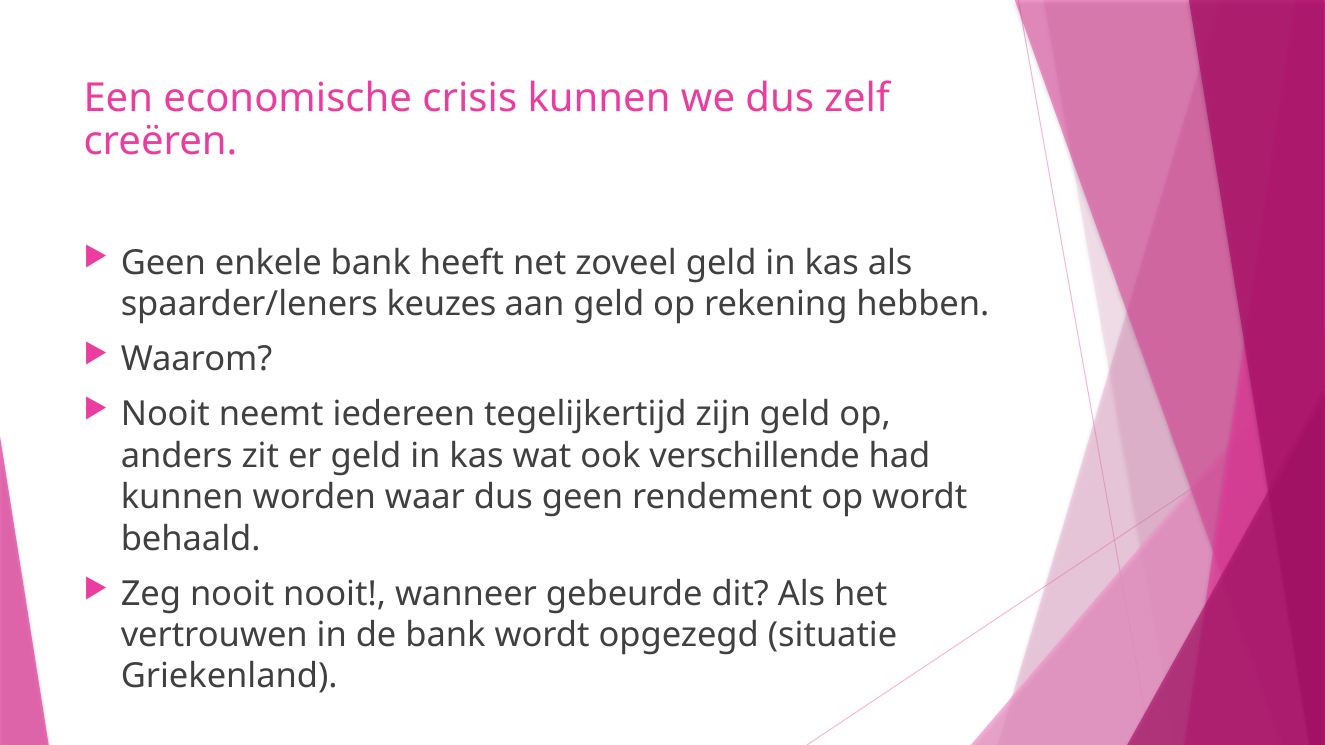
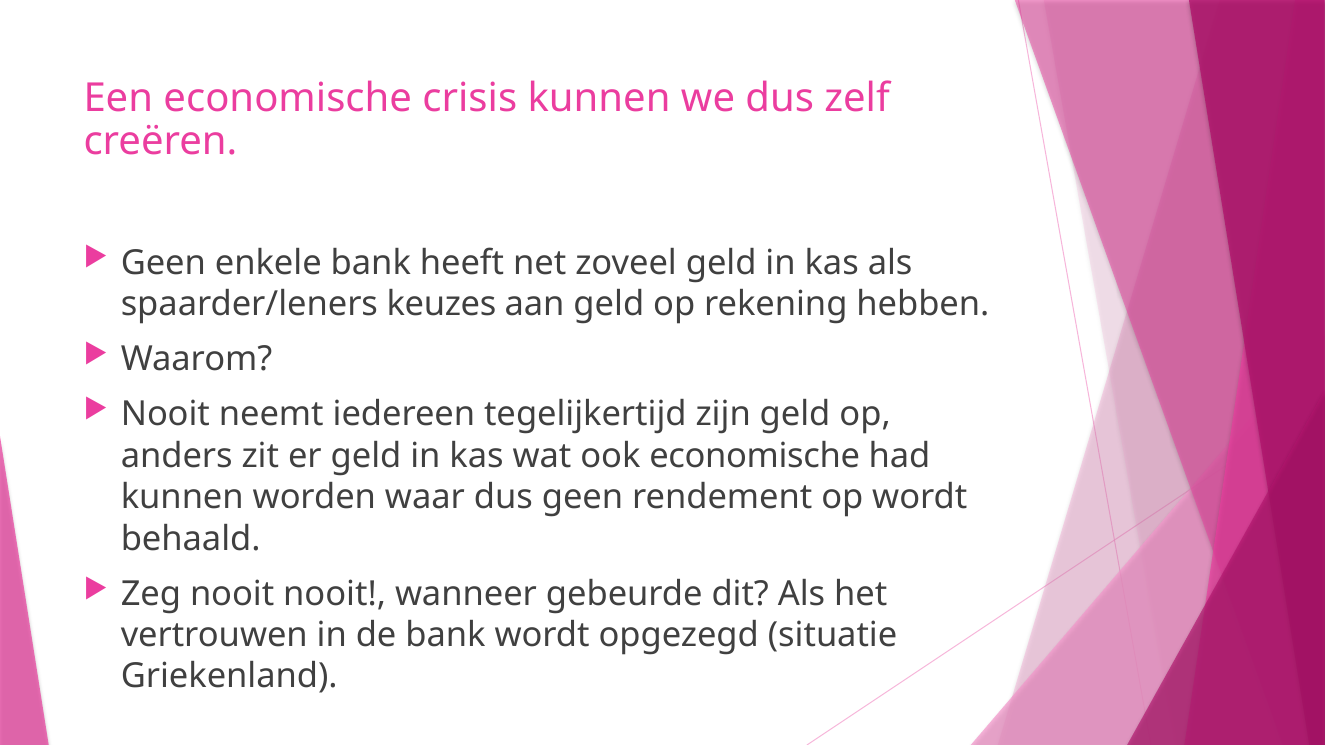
ook verschillende: verschillende -> economische (755, 456)
